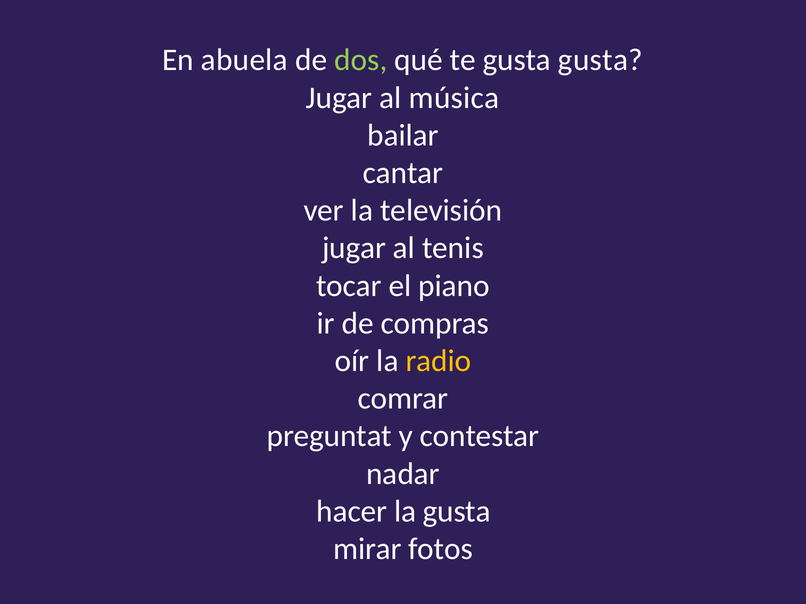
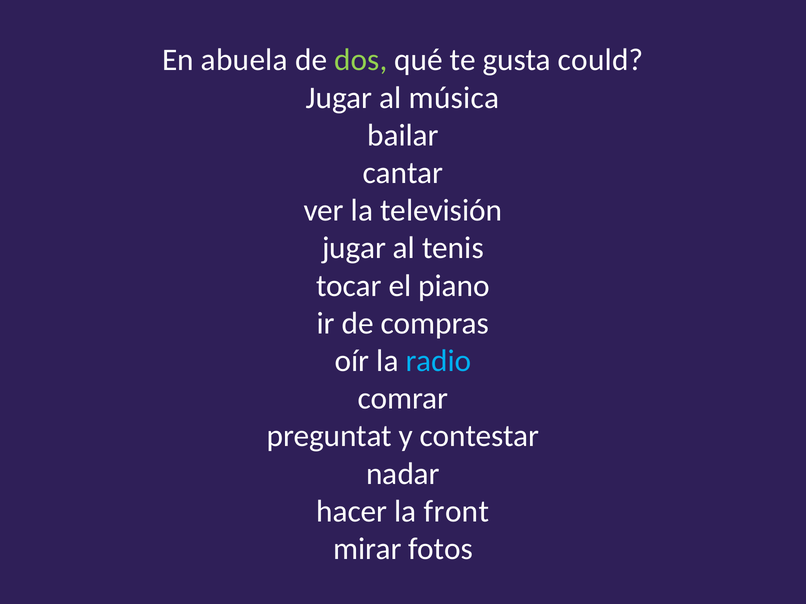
gusta gusta: gusta -> could (601, 60)
radio colour: yellow -> light blue (438, 361)
la gusta: gusta -> front (457, 512)
